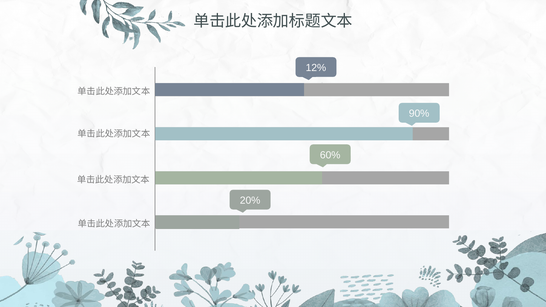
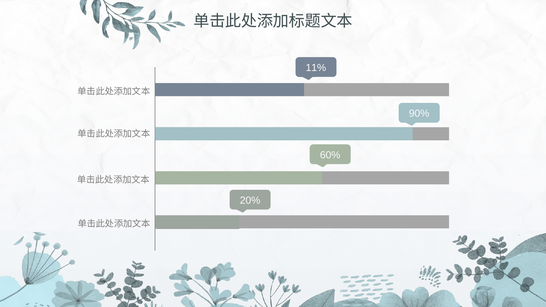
12%: 12% -> 11% (316, 68)
